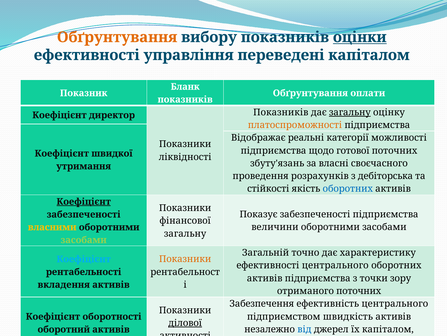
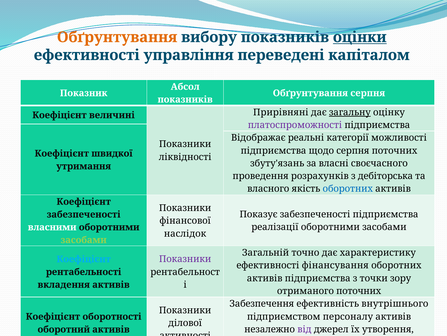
Бланк: Бланк -> Абсол (185, 87)
Обґрунтування оплати: оплати -> серпня (368, 93)
Показників: Показників -> Прирівняні (281, 112)
директор: директор -> величині (112, 115)
платоспроможності colour: orange -> purple (295, 125)
щодо готової: готової -> серпня (353, 150)
стійкості: стійкості -> власного (268, 188)
Коефіцієнт underline: present -> none (84, 201)
власними colour: yellow -> white (52, 227)
величини: величини -> реалізації (275, 227)
загальну: загальну -> наслідок (185, 233)
Показники colour: orange -> purple (185, 259)
ефективності центрального: центрального -> фінансування (335, 265)
ефективність центрального: центрального -> внутрішнього (395, 303)
підприємством швидкість: швидкість -> персоналу (348, 316)
ділової underline: present -> none (185, 322)
від colour: blue -> purple (304, 329)
їх капіталом: капіталом -> утворення (388, 329)
